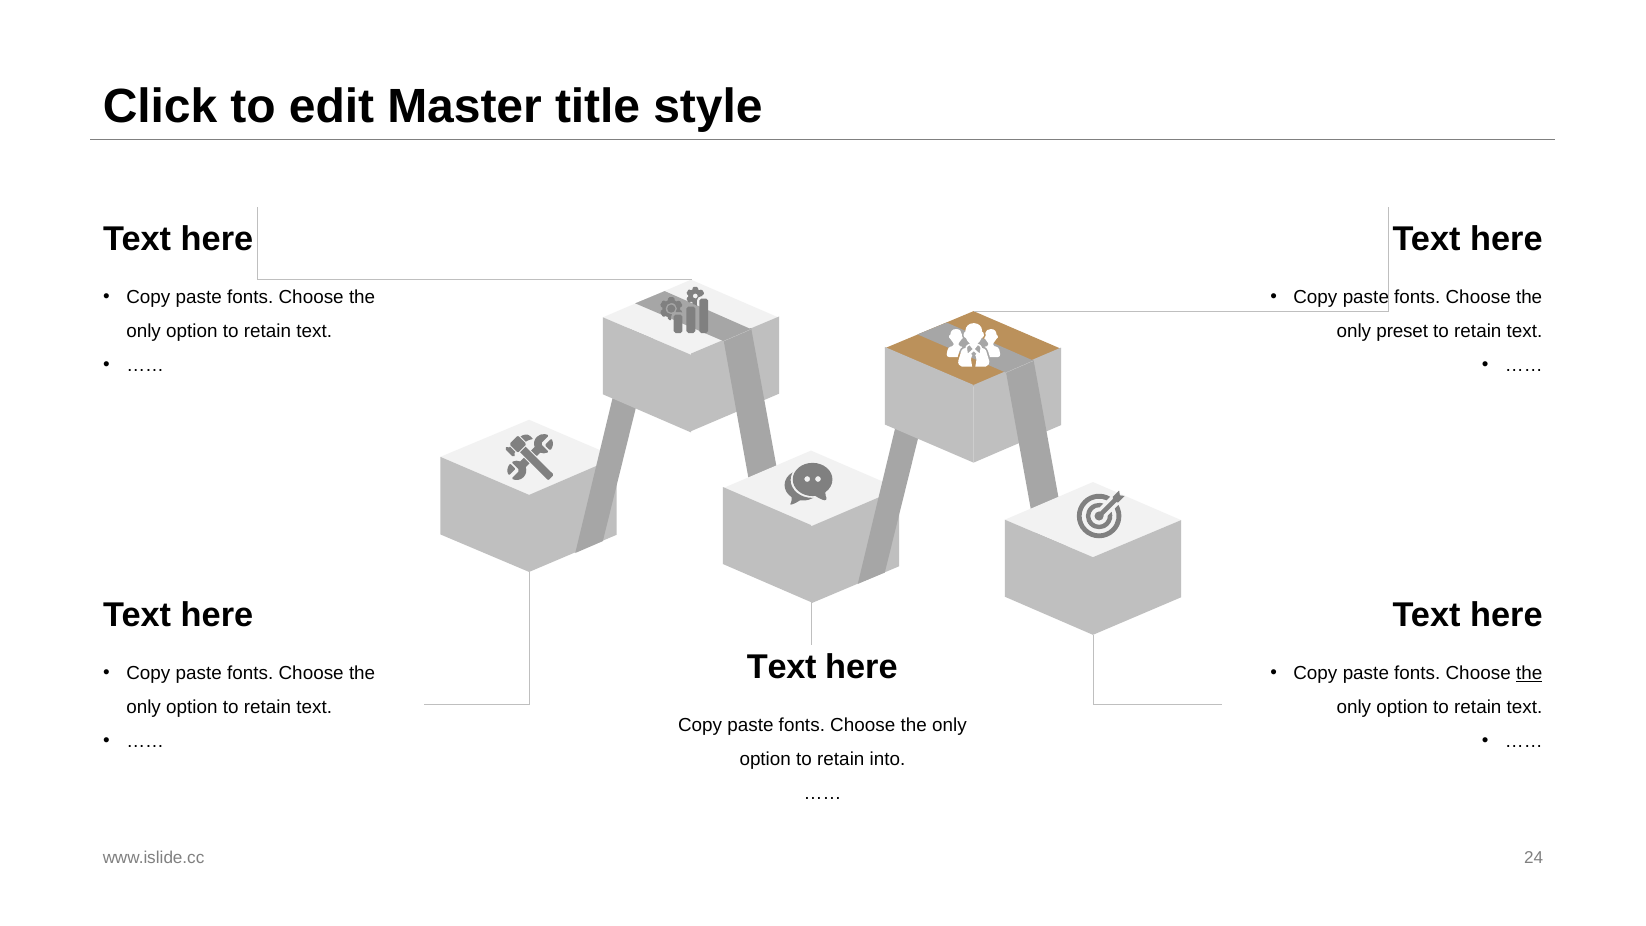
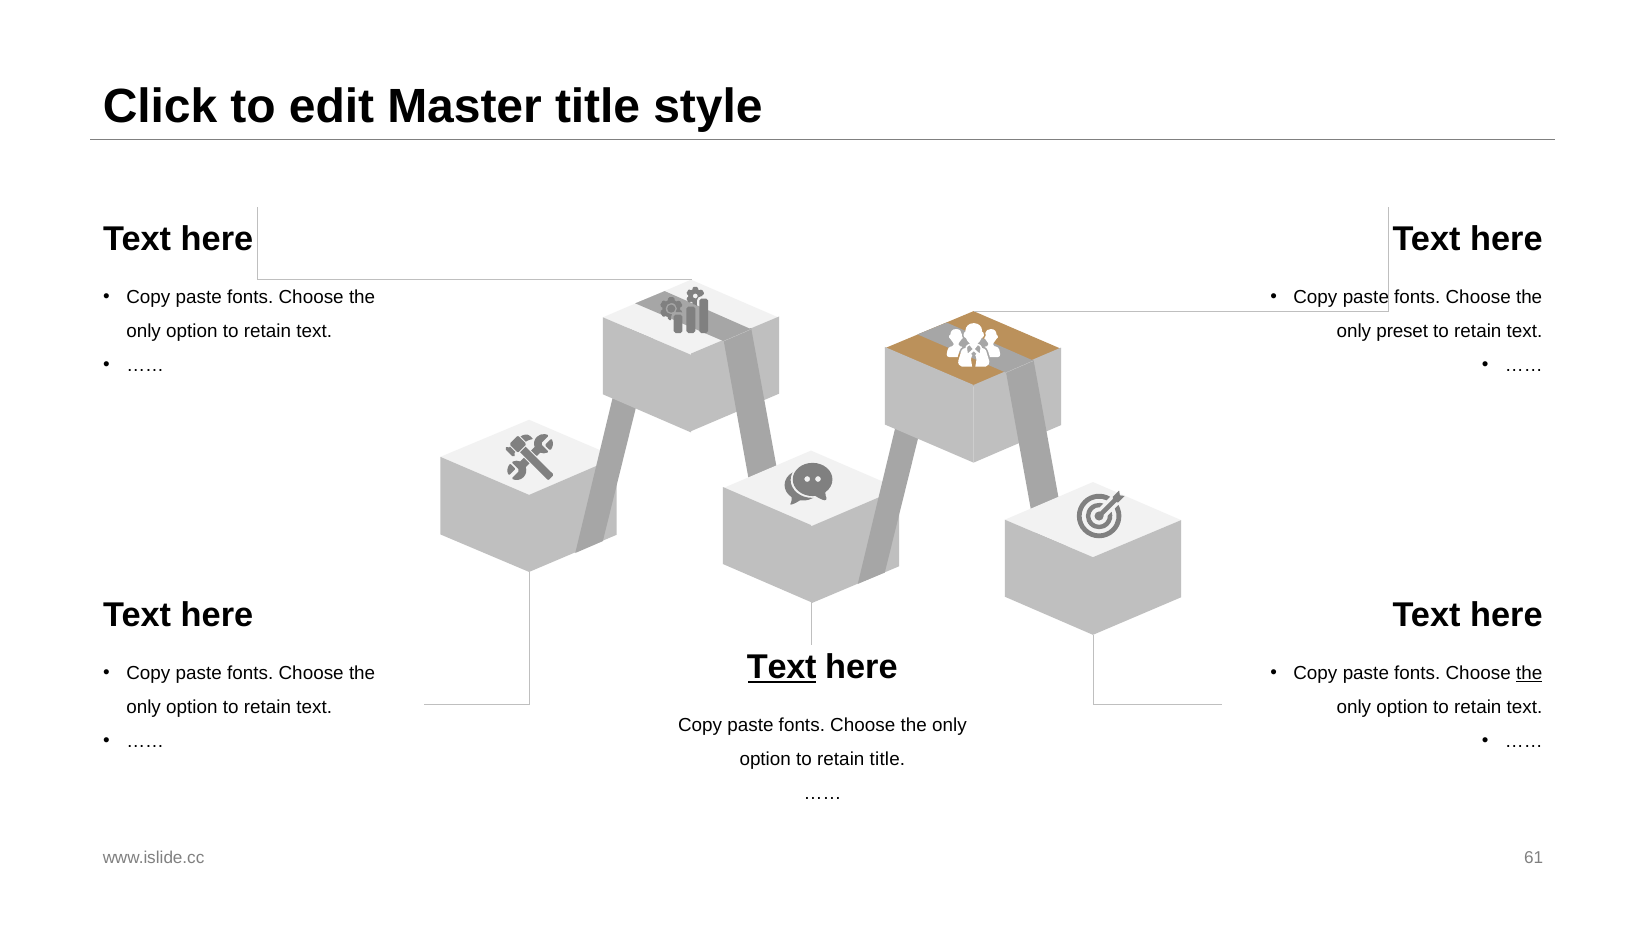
Text underline: none -> present (782, 668)
retain into: into -> title (887, 759)
24: 24 -> 61 (1534, 858)
